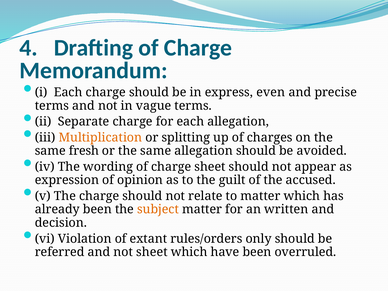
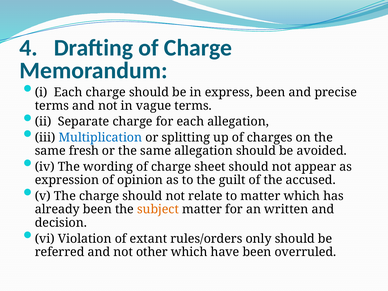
express even: even -> been (271, 92)
Multiplication colour: orange -> blue (100, 137)
not sheet: sheet -> other (152, 252)
